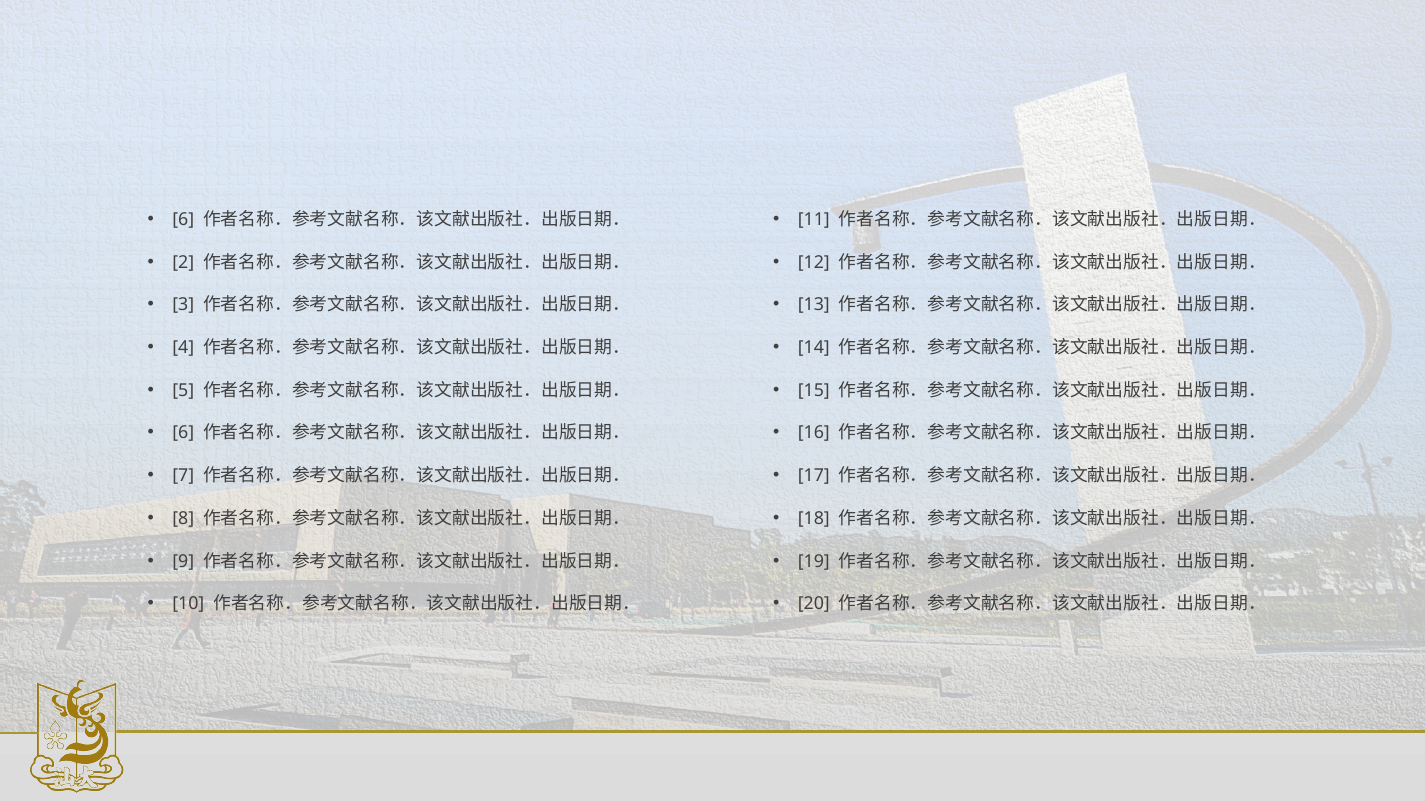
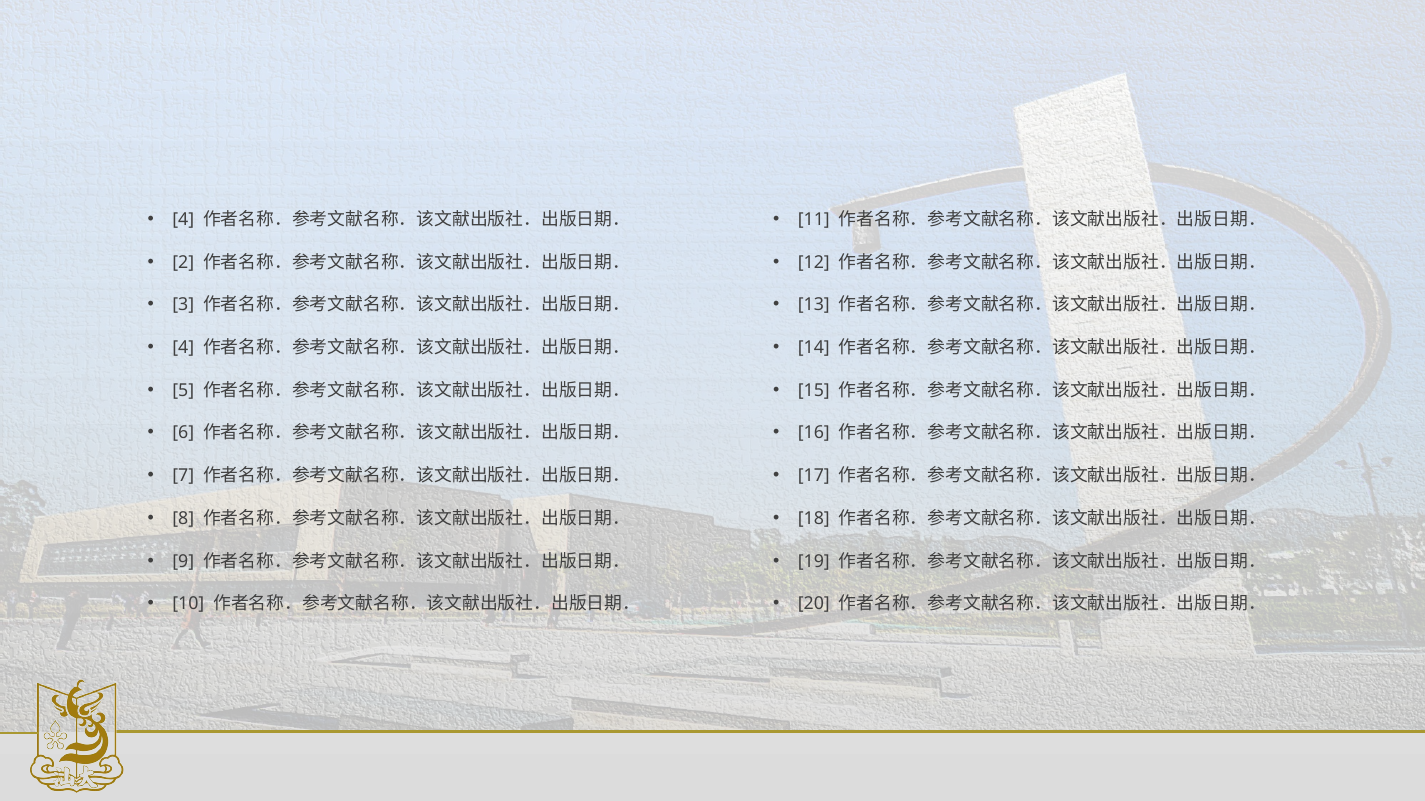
6: 6 -> 4 (183, 220)
